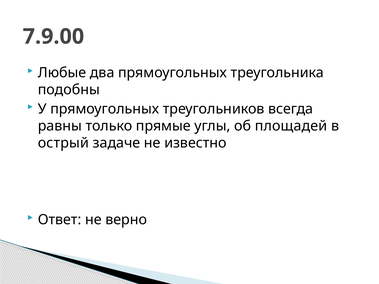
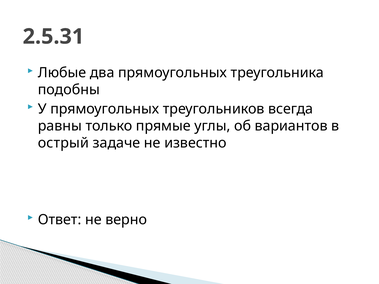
7.9.00: 7.9.00 -> 2.5.31 (53, 37)
площадей: площадей -> вариантов (291, 126)
